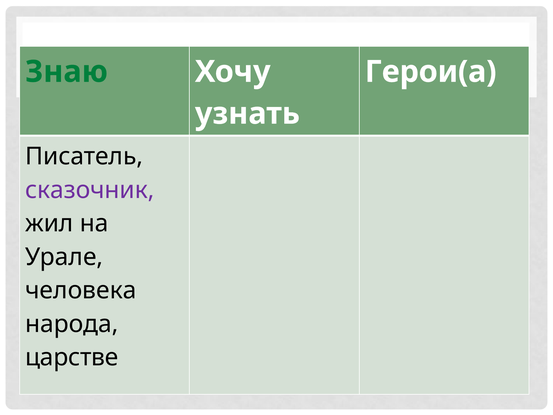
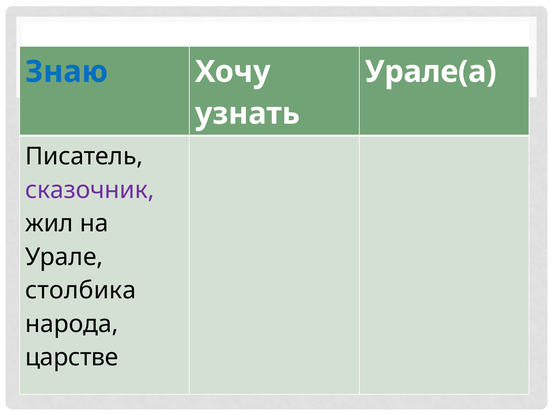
Знаю colour: green -> blue (66, 72)
Герои(а: Герои(а -> Урале(а (431, 72)
человека: человека -> столбика (81, 290)
